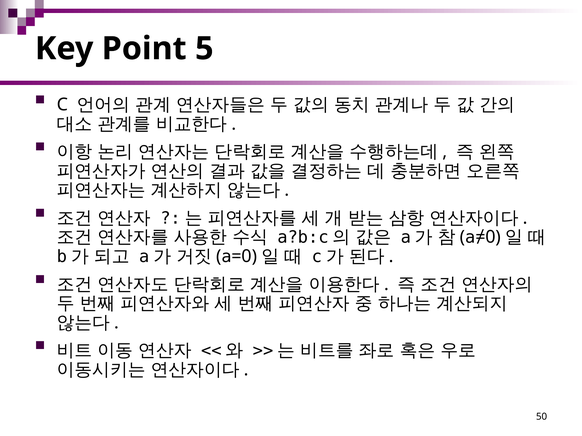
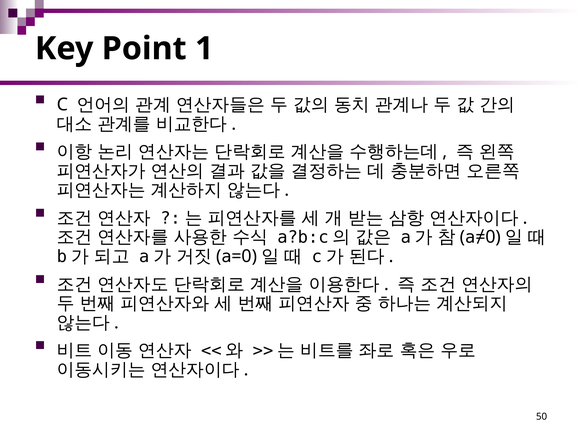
5: 5 -> 1 (204, 49)
